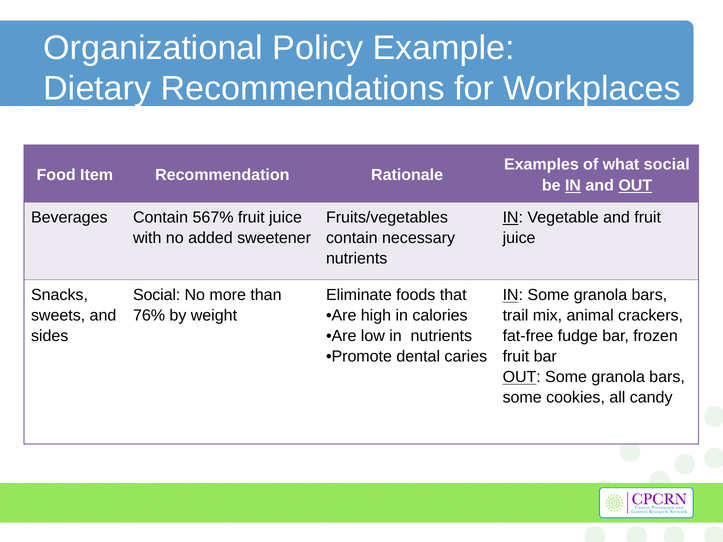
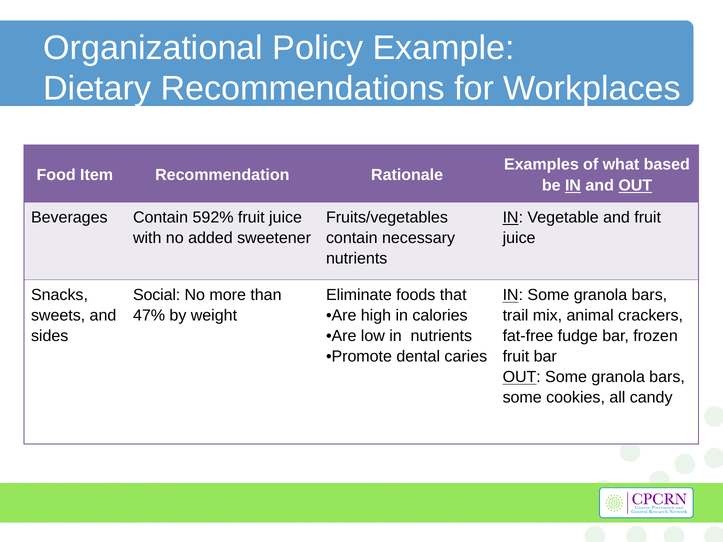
what social: social -> based (667, 165)
567%: 567% -> 592% (213, 217)
76%: 76% -> 47% (149, 316)
